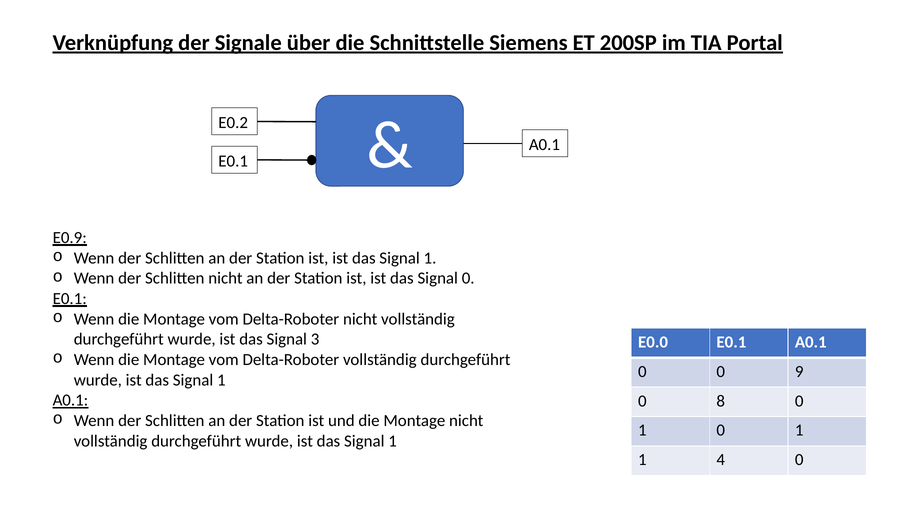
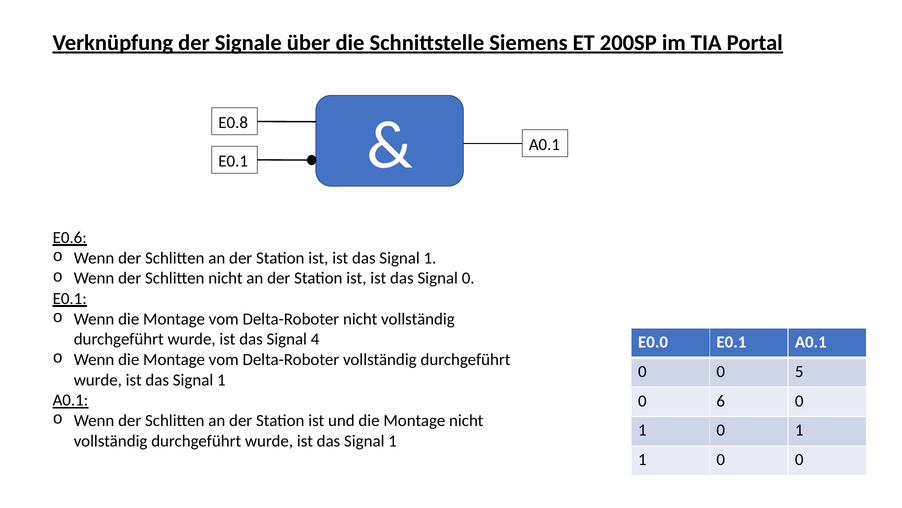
E0.2: E0.2 -> E0.8 (233, 123)
E0.9: E0.9 -> E0.6 (70, 237)
3: 3 -> 4 (315, 339)
9: 9 -> 5 (799, 371)
8: 8 -> 6 (721, 400)
4: 4 -> 0 (721, 459)
